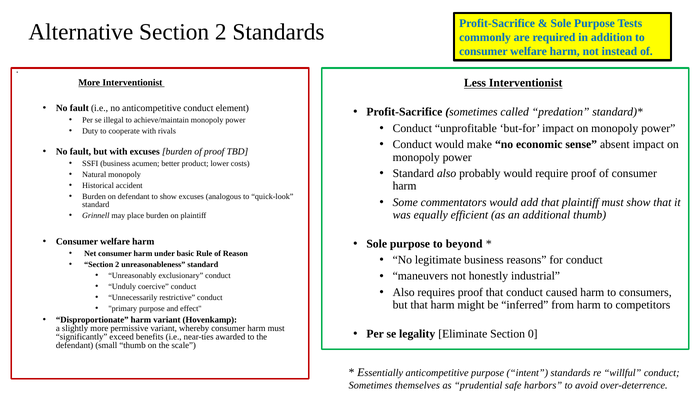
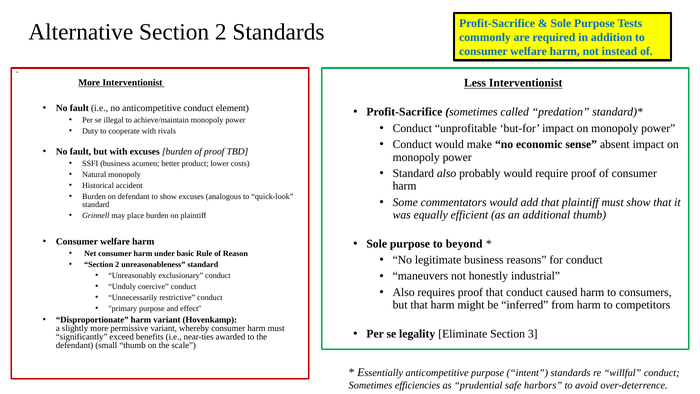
0: 0 -> 3 (533, 334)
themselves: themselves -> efficiencies (417, 385)
